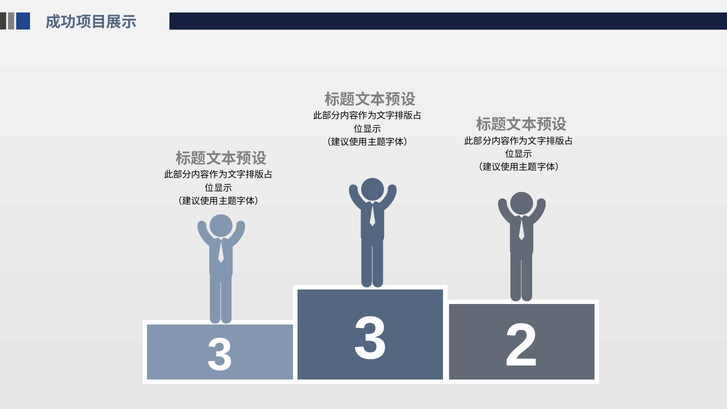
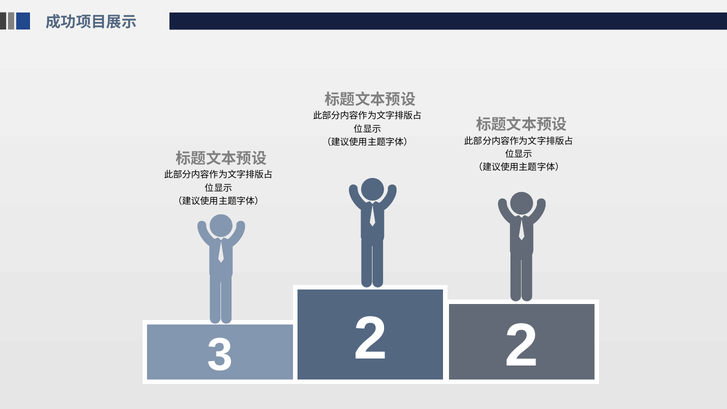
3 3: 3 -> 2 (370, 339)
